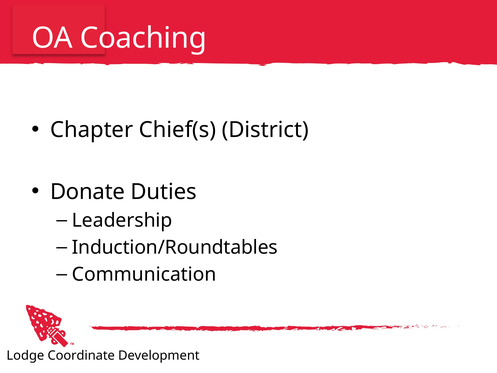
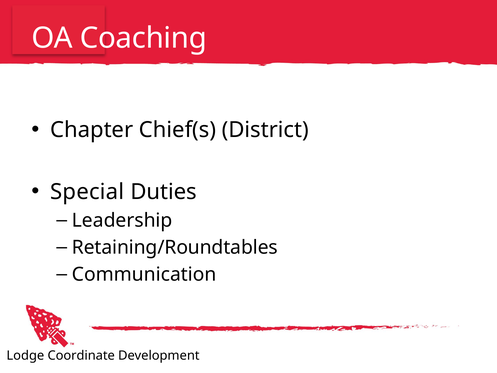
Donate: Donate -> Special (87, 192)
Induction/Roundtables: Induction/Roundtables -> Retaining/Roundtables (175, 247)
